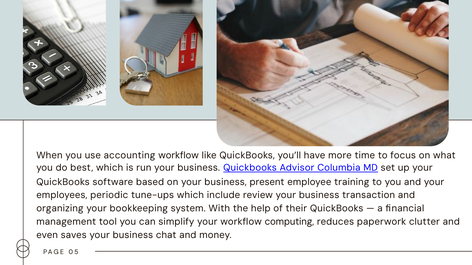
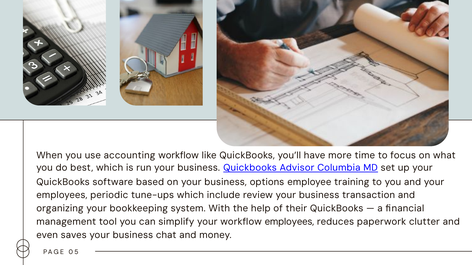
present: present -> options (267, 182)
workflow computing: computing -> employees (289, 222)
